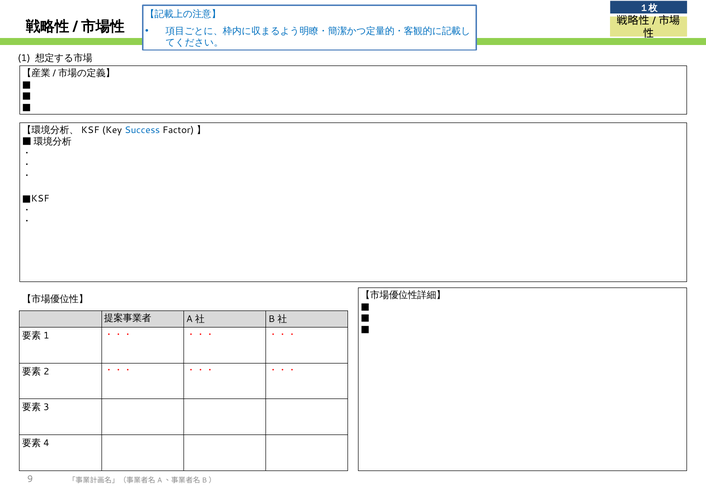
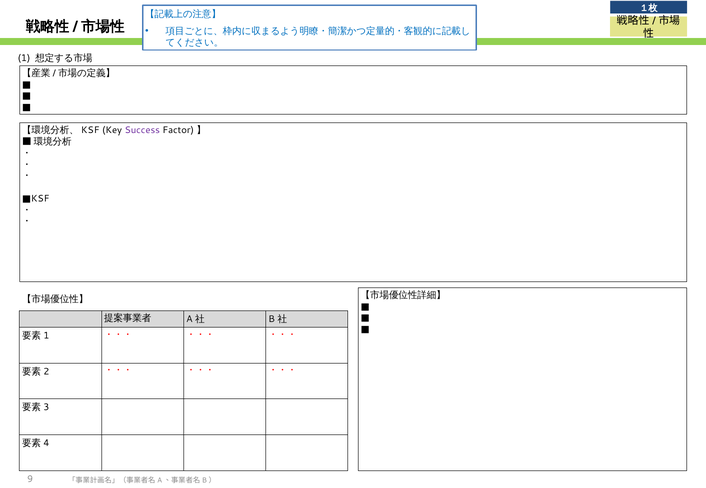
Success colour: blue -> purple (142, 131)
